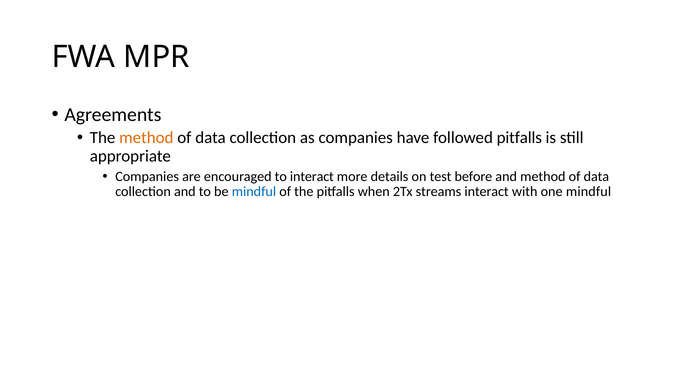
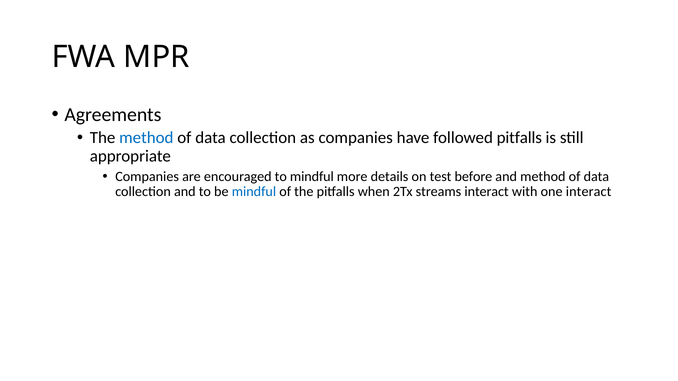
method colour: orange -> blue (146, 138)
to interact: interact -> mindful (312, 177)
one mindful: mindful -> interact (589, 192)
